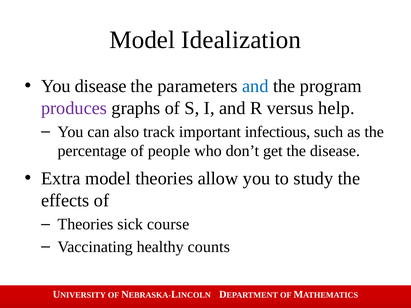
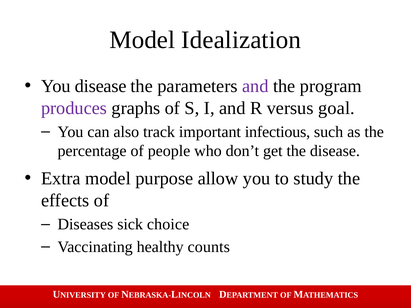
and colour: blue -> purple (255, 86)
help: help -> goal (337, 108)
model theories: theories -> purpose (164, 179)
Theories: Theories -> Diseases (85, 224)
course: course -> choice (168, 224)
